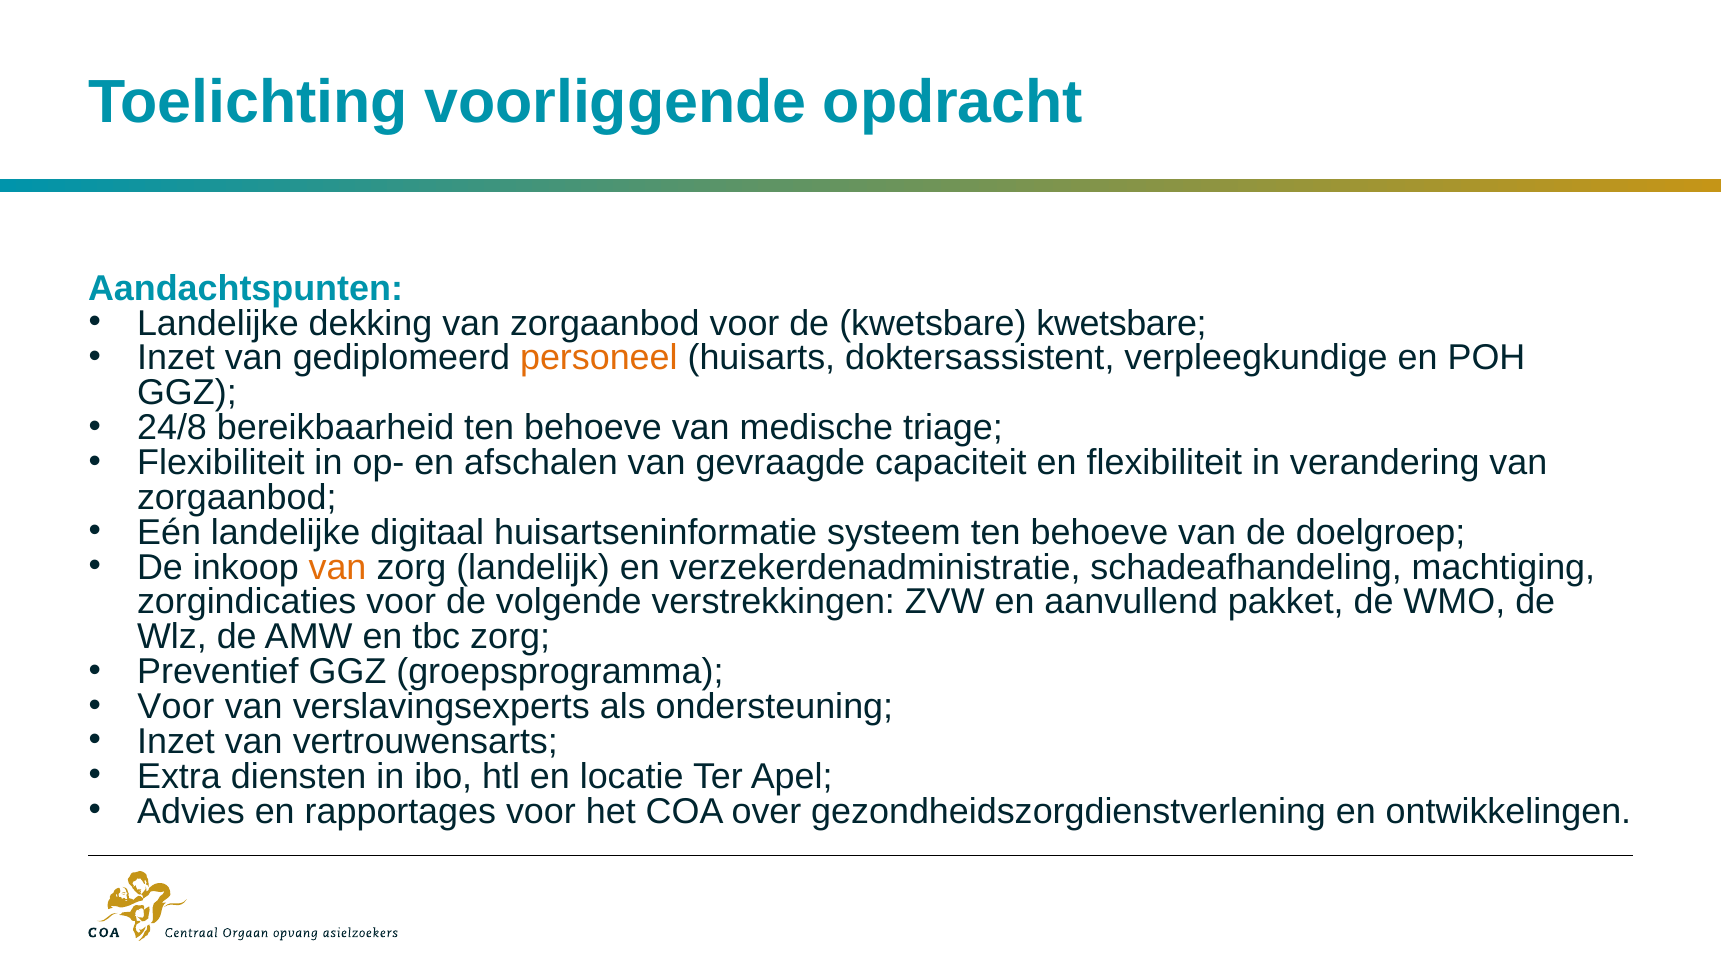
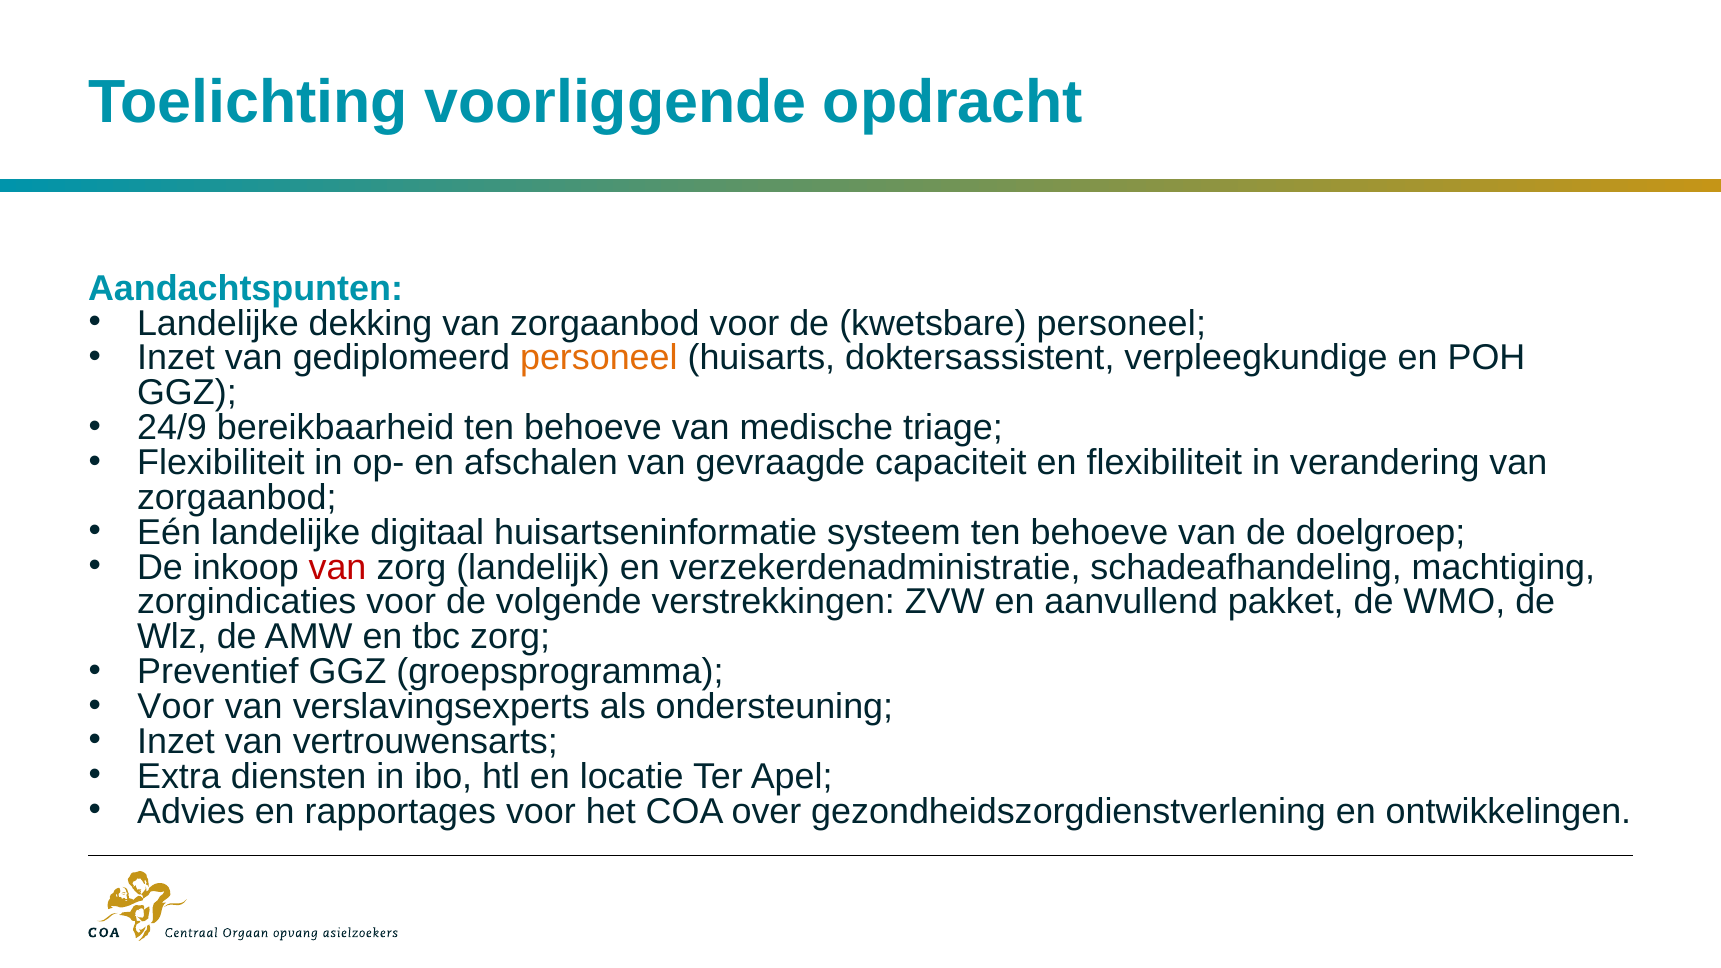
kwetsbare kwetsbare: kwetsbare -> personeel (1121, 323)
24/8: 24/8 -> 24/9 (172, 428)
van colour: orange -> red (338, 567)
